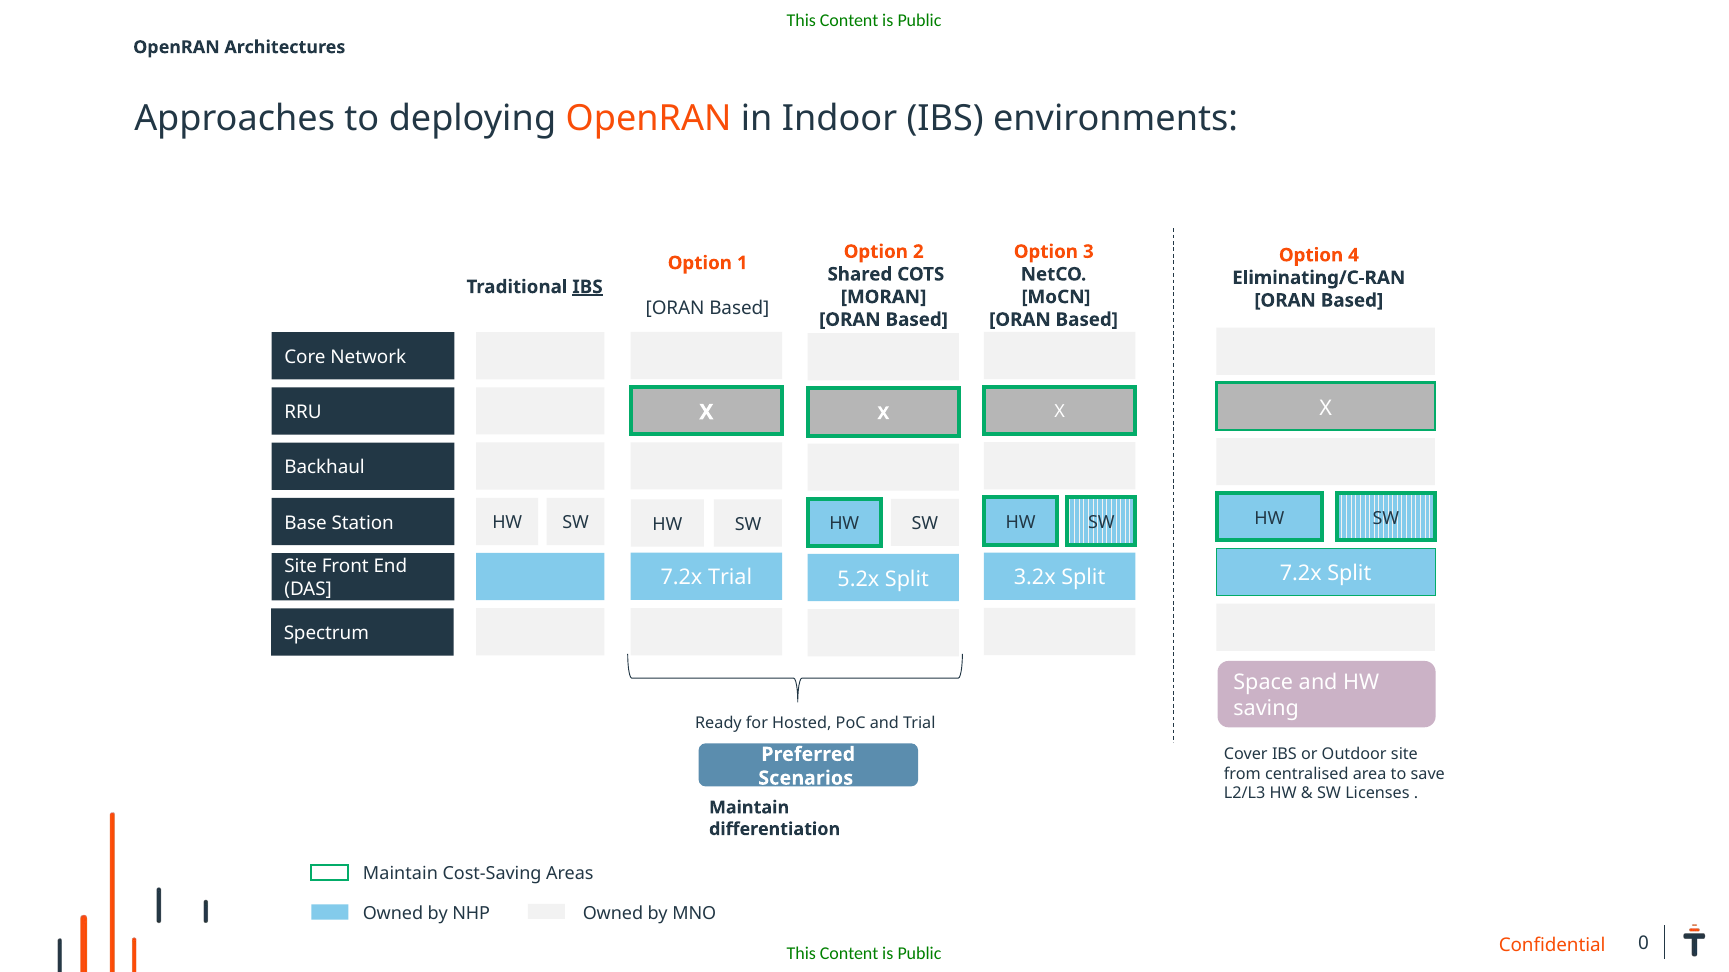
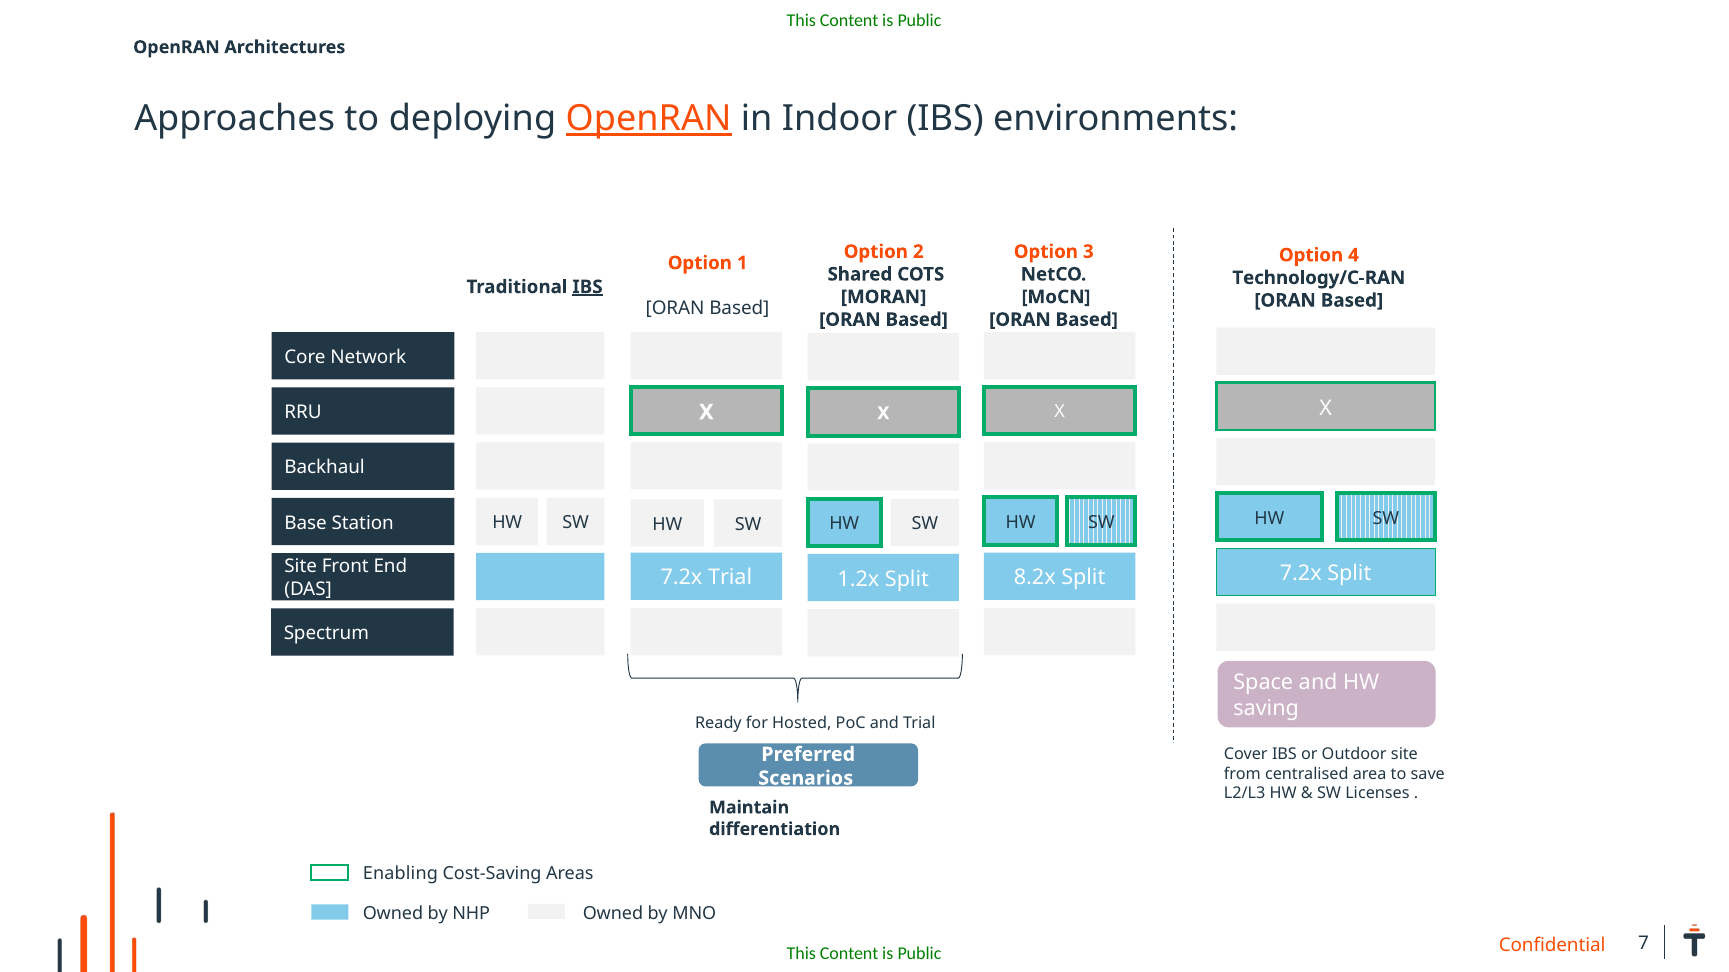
OpenRAN underline: none -> present (649, 119)
Eliminating/C-RAN: Eliminating/C-RAN -> Technology/C-RAN (1319, 278)
3.2x: 3.2x -> 8.2x (1035, 578)
5.2x: 5.2x -> 1.2x (858, 579)
Maintain: Maintain -> Enabling (400, 874)
0: 0 -> 7 (1643, 944)
